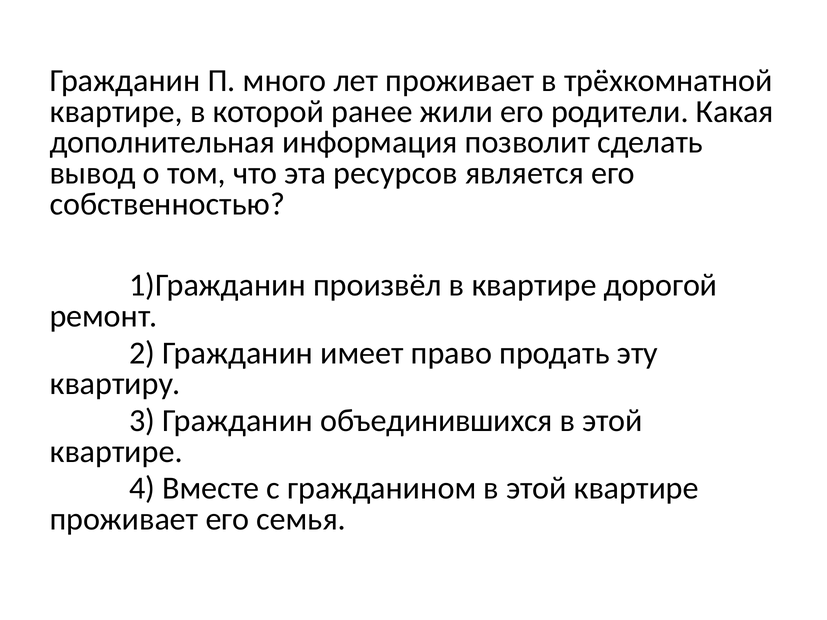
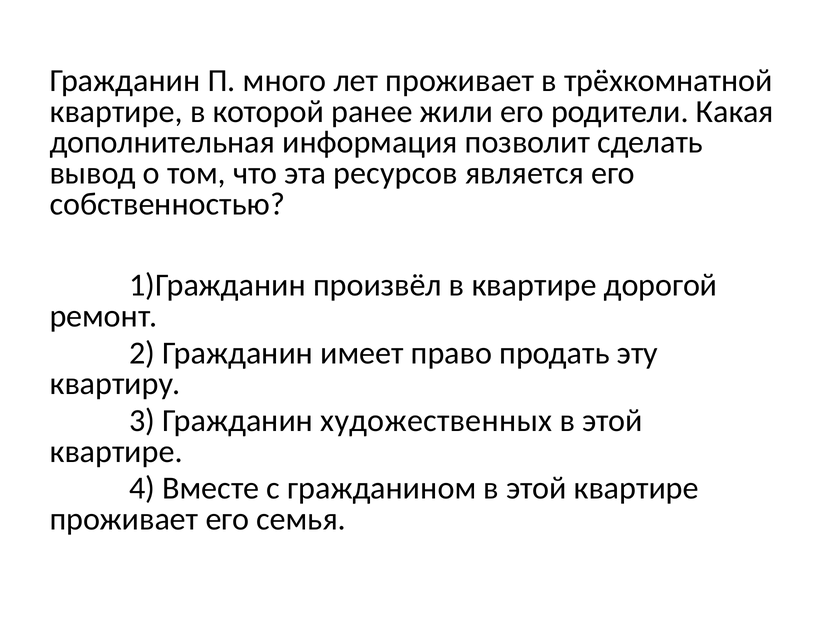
объединившихся: объединившихся -> художественных (436, 421)
